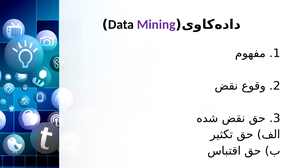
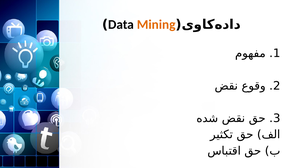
Mining colour: purple -> orange (156, 24)
